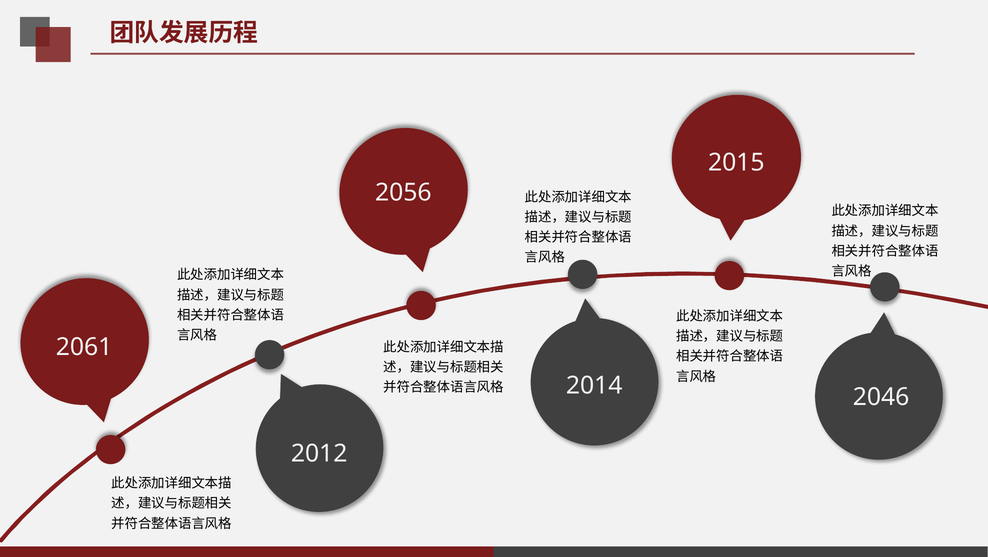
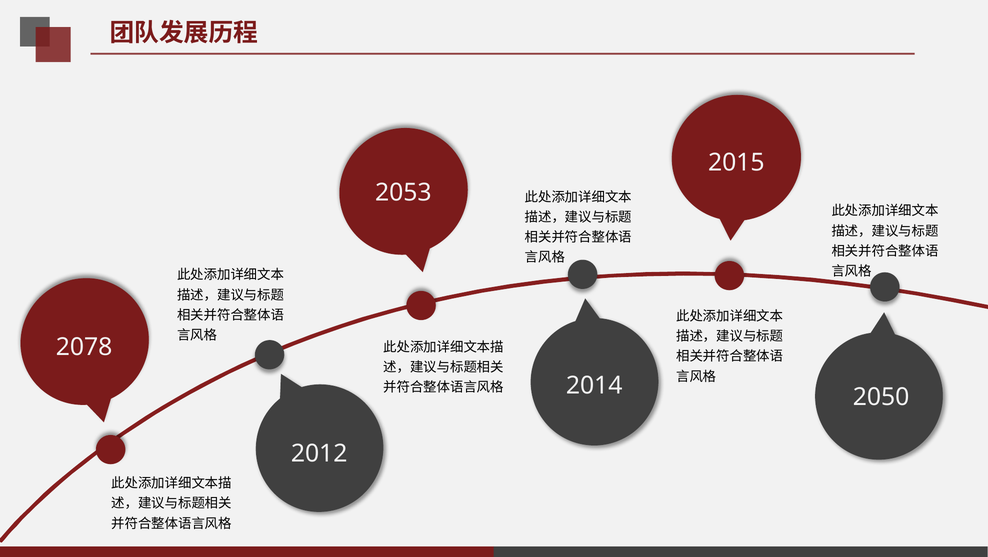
2056: 2056 -> 2053 (403, 193)
2061: 2061 -> 2078 (84, 347)
2046: 2046 -> 2050 (881, 397)
